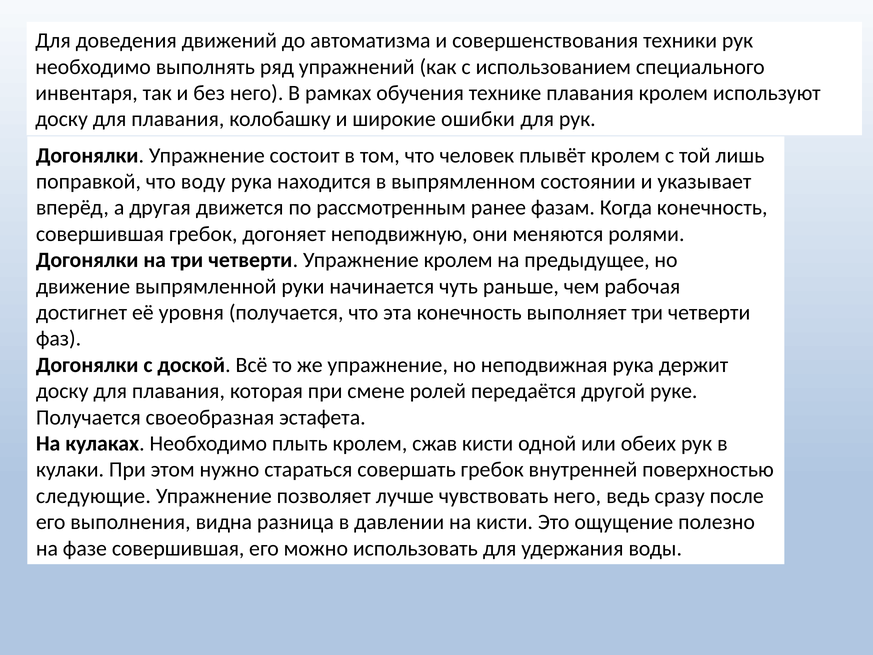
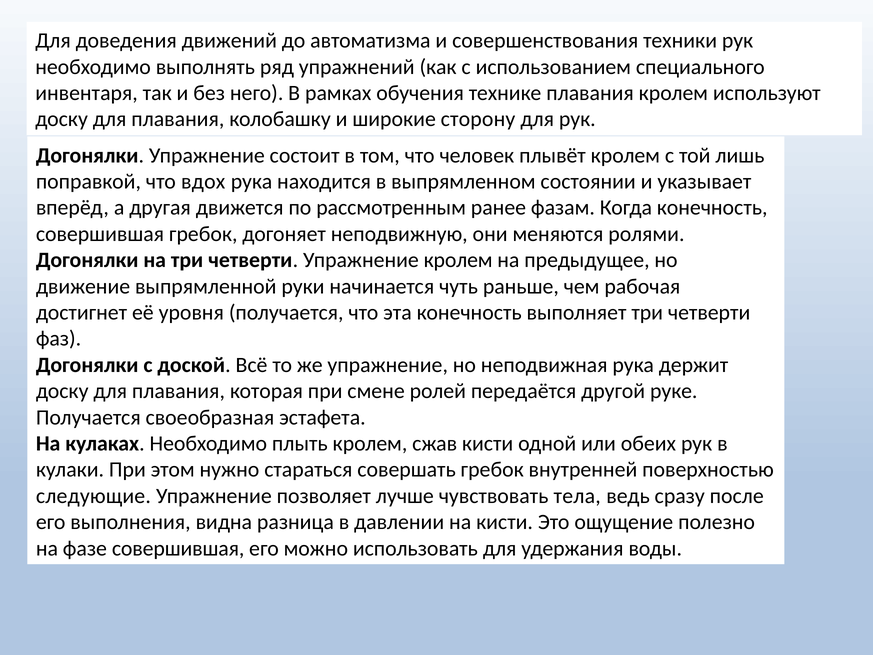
ошибки: ошибки -> сторону (478, 119)
воду: воду -> вдох (203, 181)
чувствовать него: него -> тела (577, 496)
